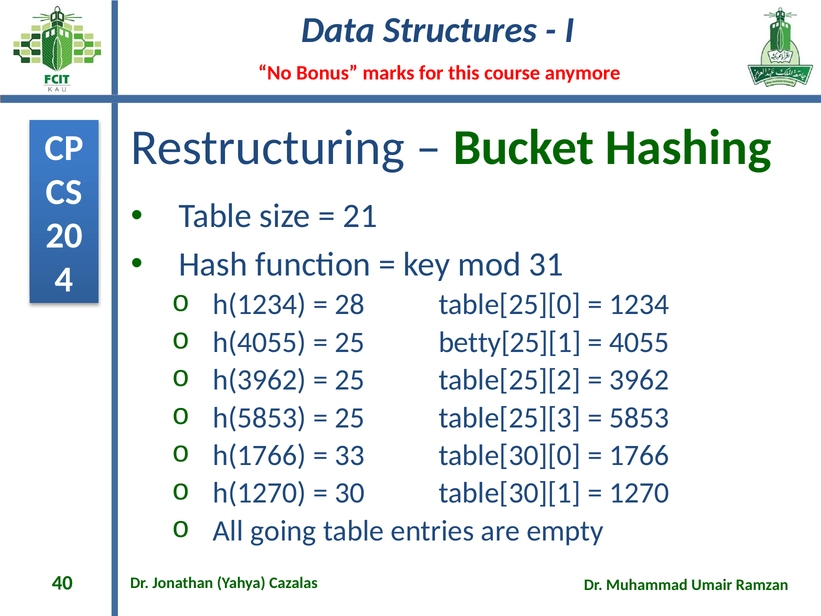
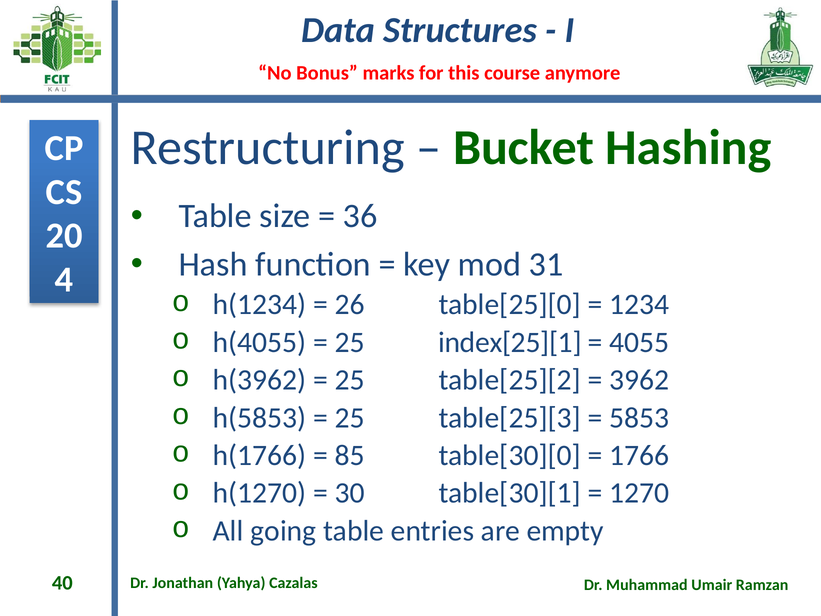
21: 21 -> 36 (360, 216)
28: 28 -> 26 (350, 305)
betty[25][1: betty[25][1 -> index[25][1 (510, 342)
33: 33 -> 85 (350, 455)
